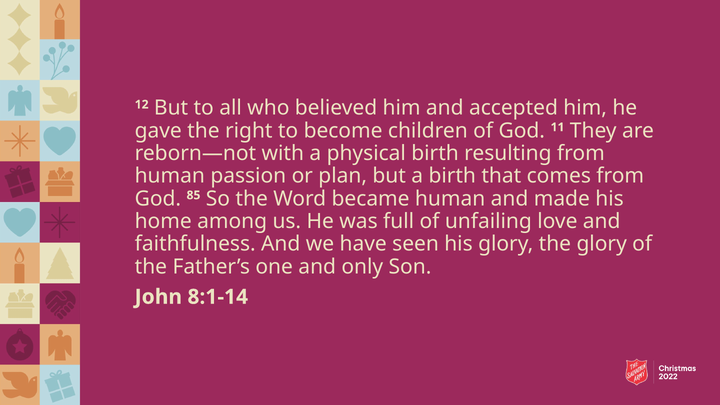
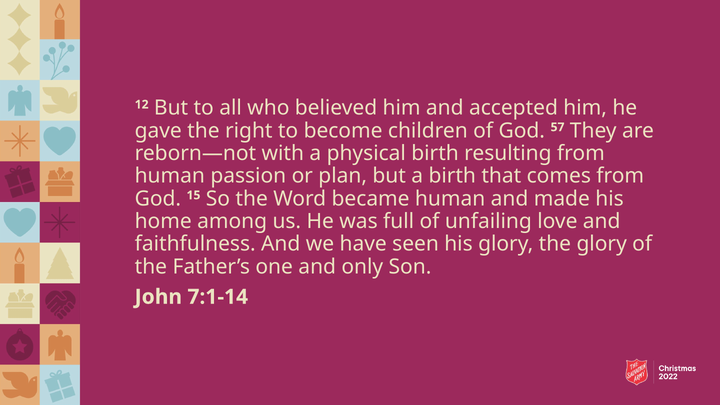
11: 11 -> 57 (558, 127)
85: 85 -> 15 (193, 195)
8:1-14: 8:1-14 -> 7:1-14 (218, 297)
